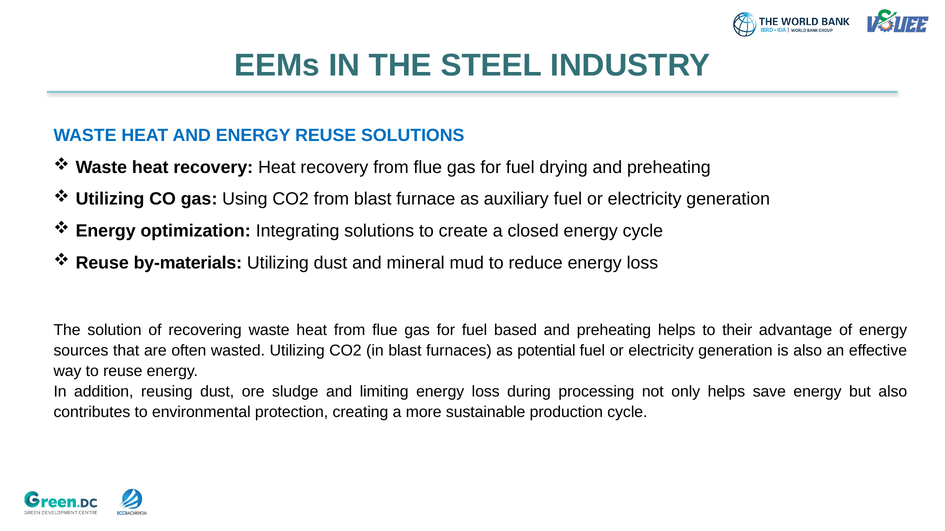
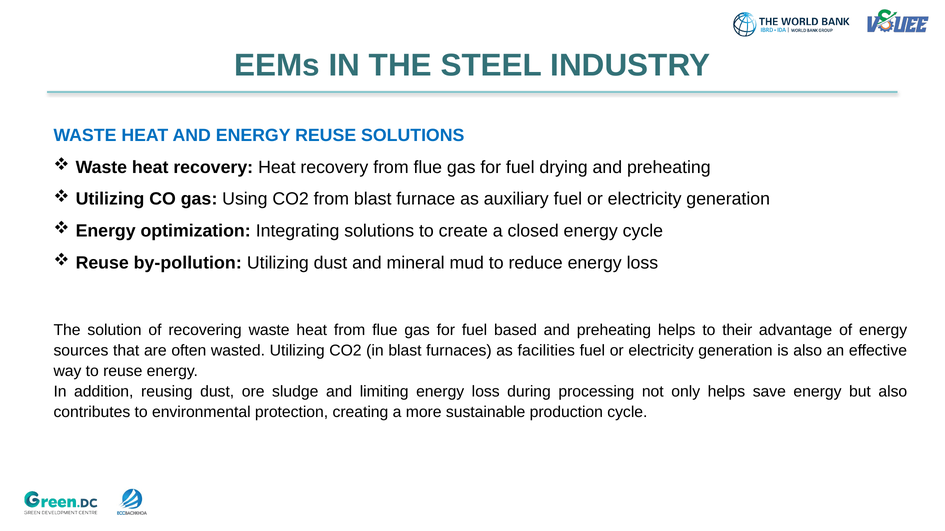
by-materials: by-materials -> by-pollution (188, 263)
potential: potential -> facilities (546, 351)
